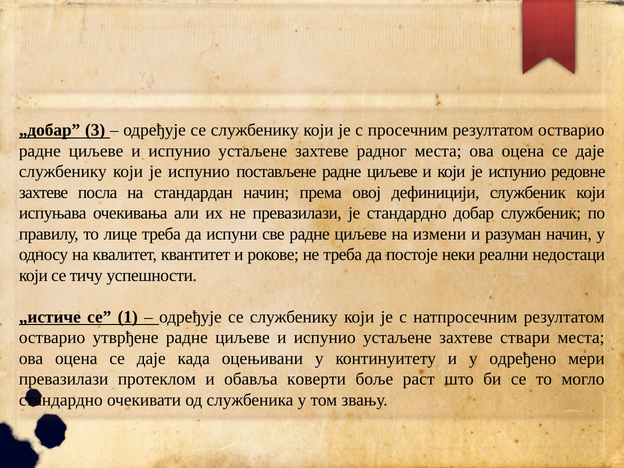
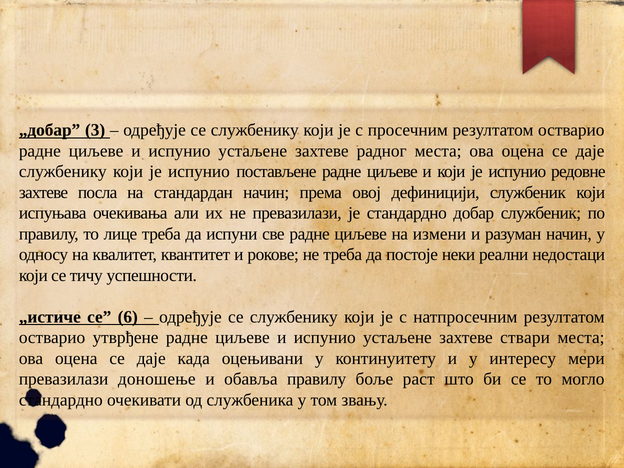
1: 1 -> 6 (128, 317)
одређено: одређено -> интересу (523, 358)
протеклом: протеклом -> доношење (157, 379)
обавља коверти: коверти -> правилу (317, 379)
